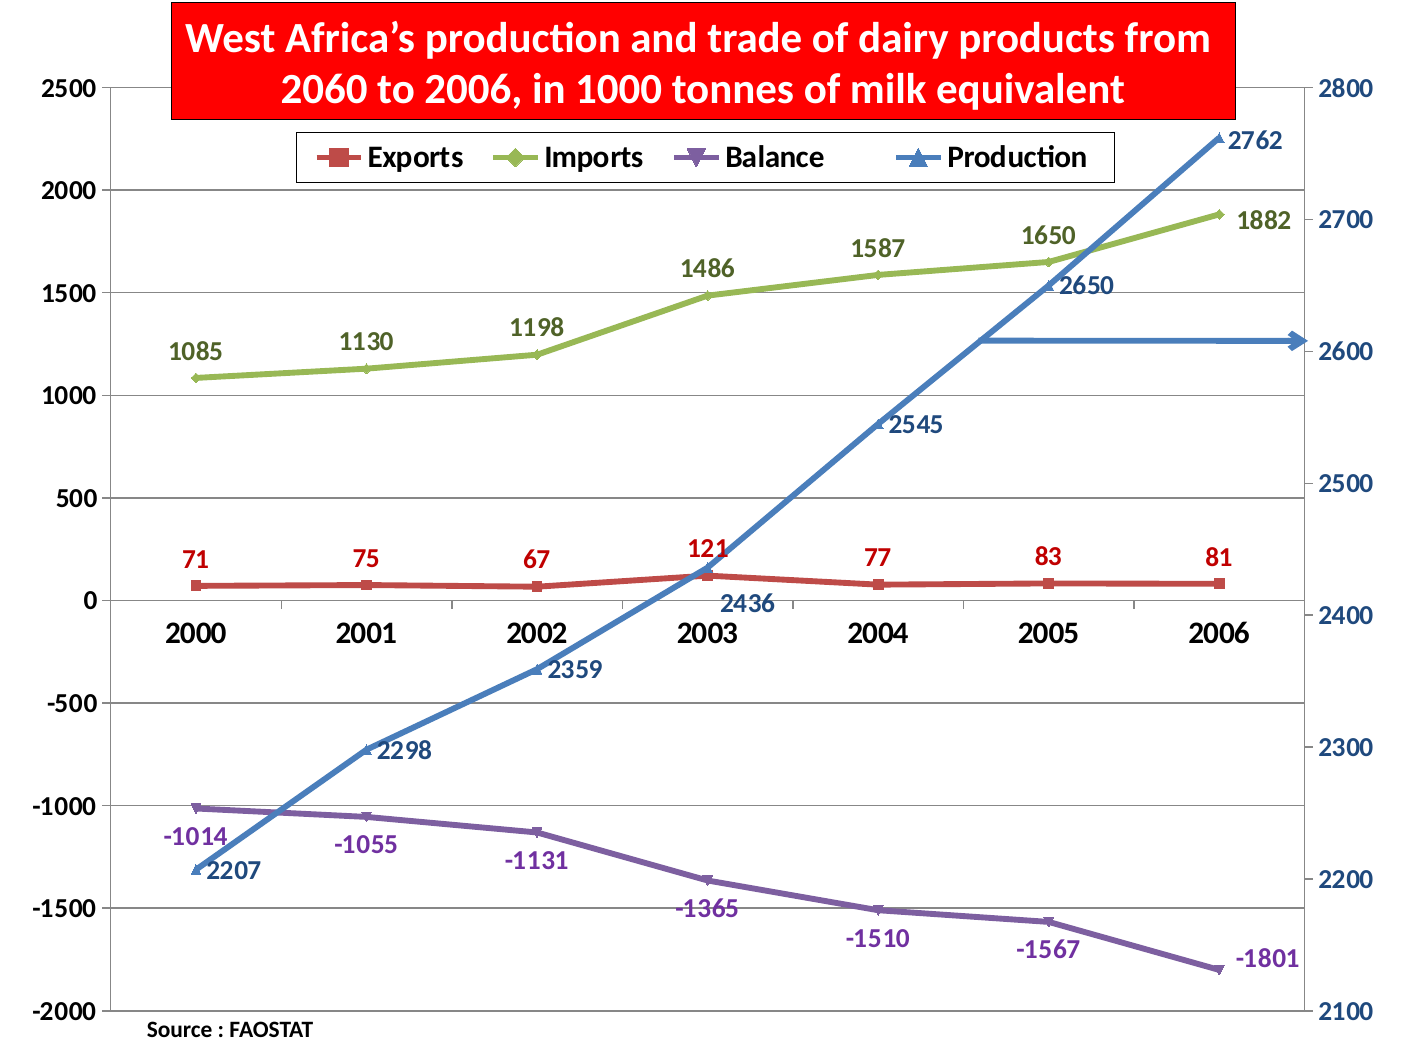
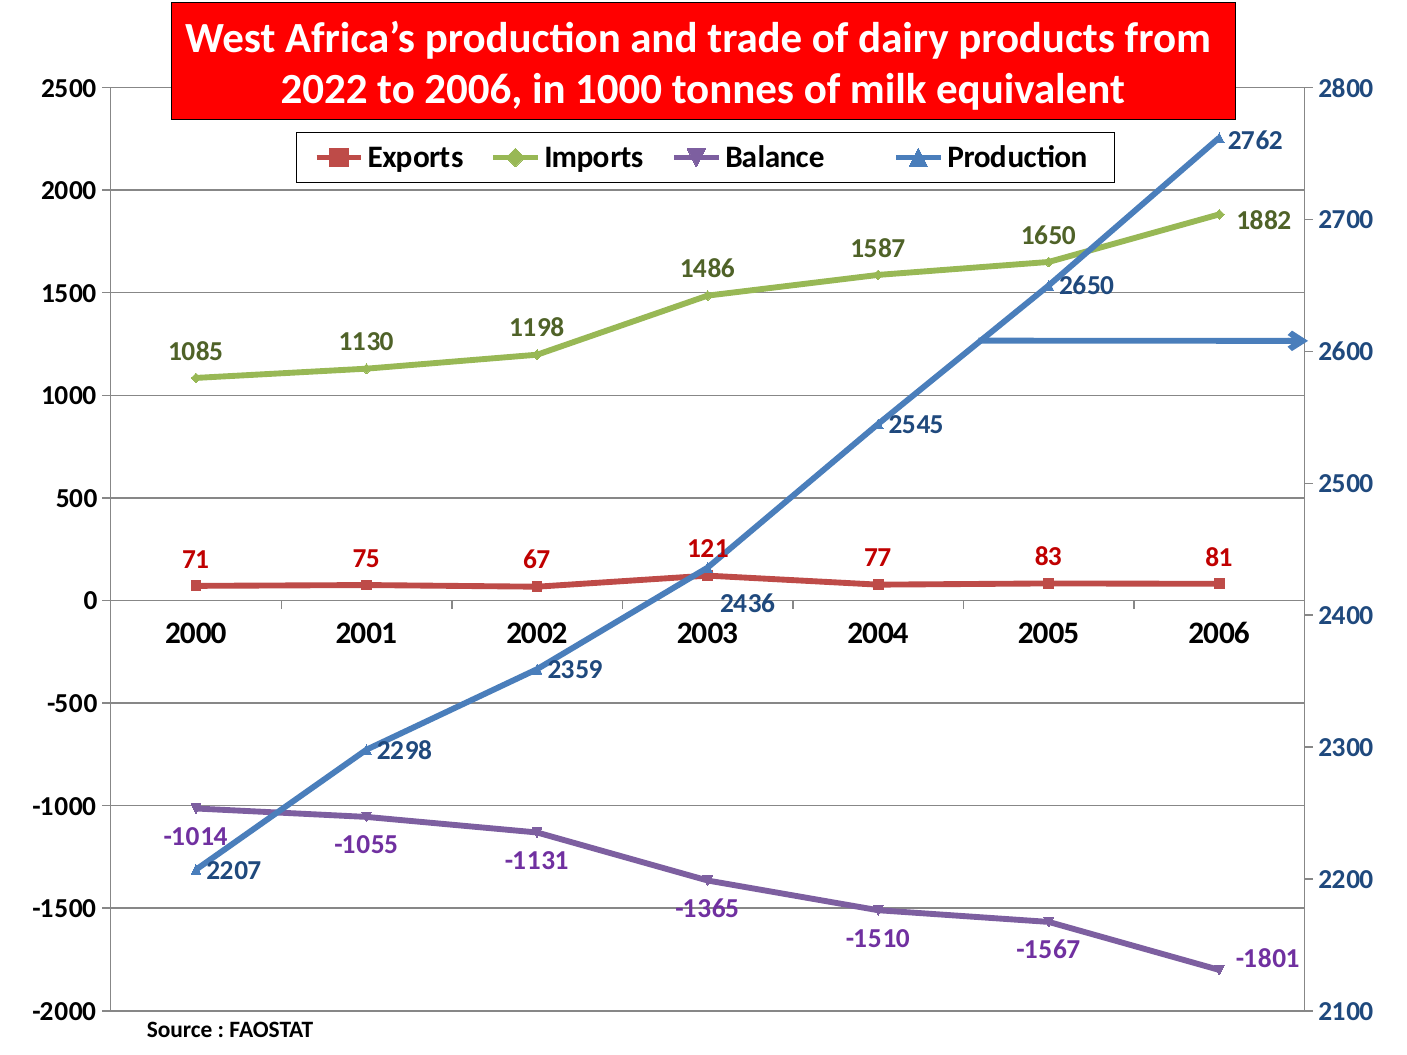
2060: 2060 -> 2022 (324, 90)
